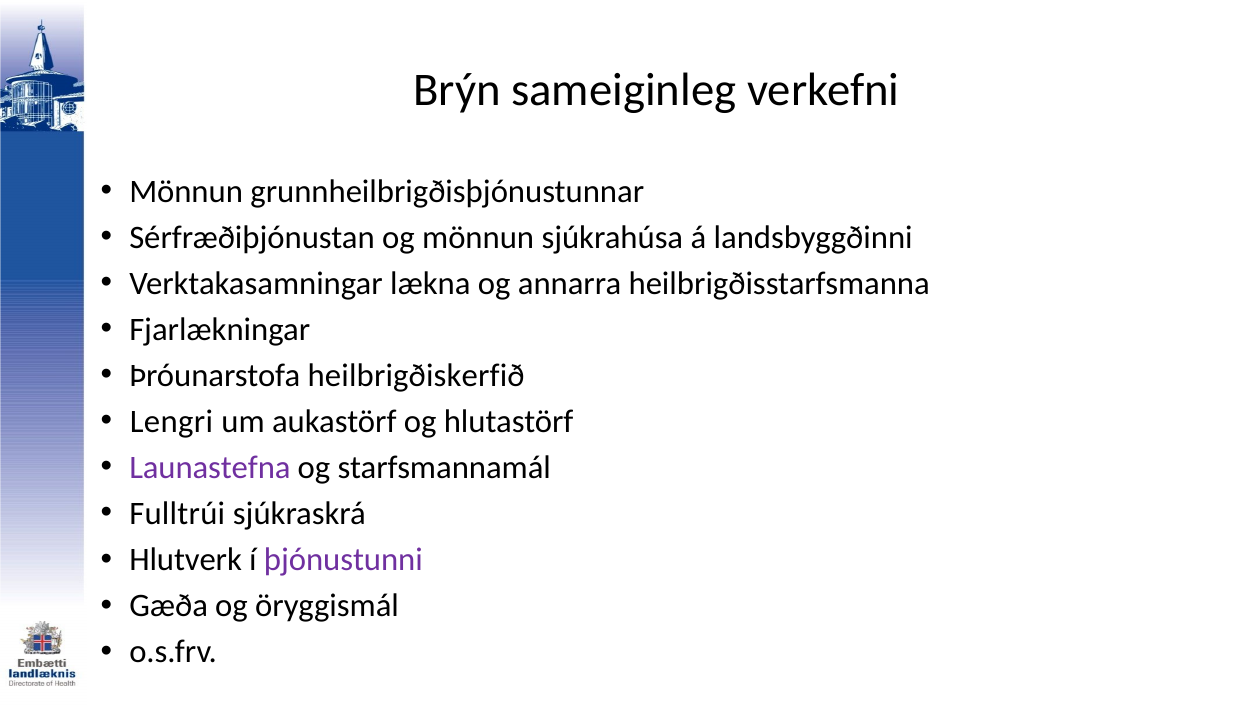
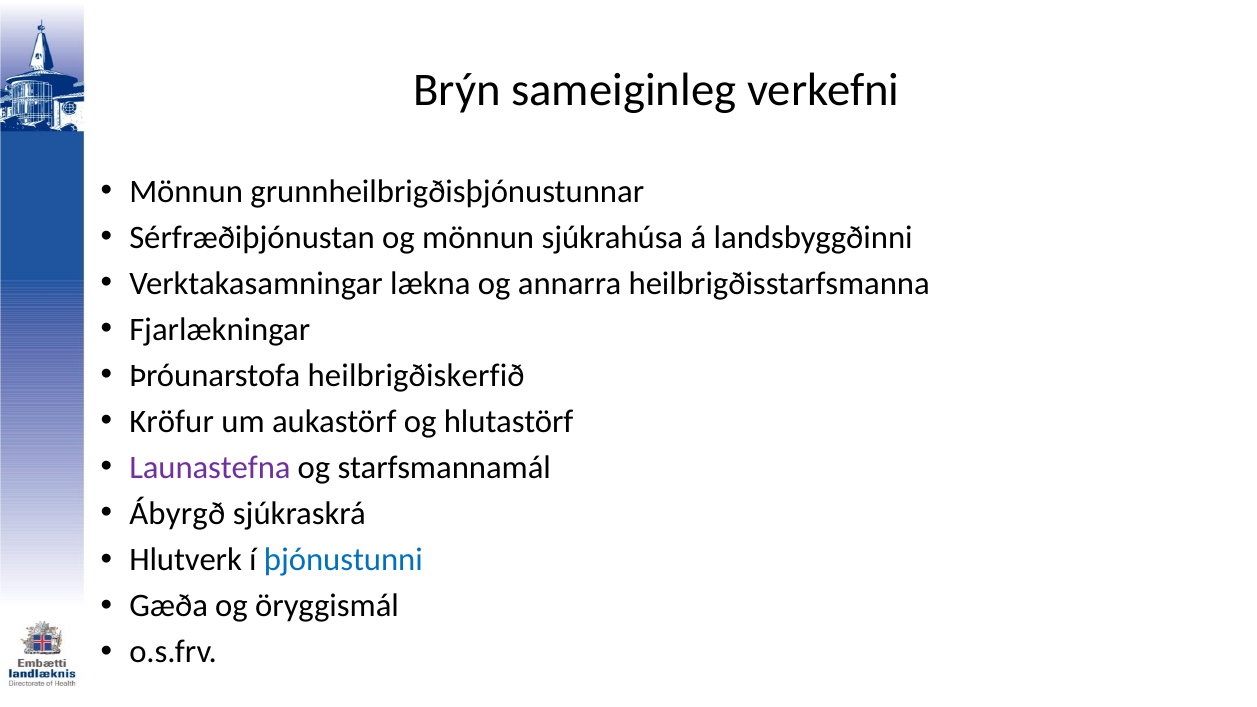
Lengri: Lengri -> Kröfur (172, 422)
Fulltrúi: Fulltrúi -> Ábyrgð (177, 514)
þjónustunni colour: purple -> blue (343, 560)
